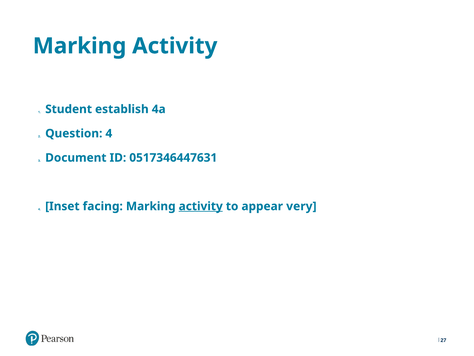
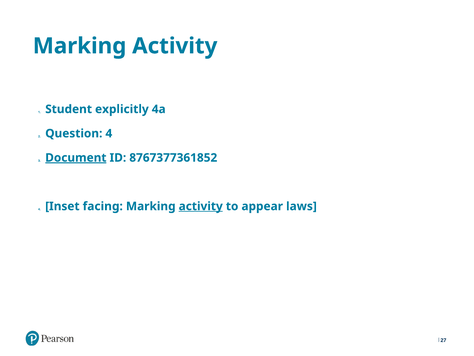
establish: establish -> explicitly (122, 109)
Document underline: none -> present (76, 158)
0517346447631: 0517346447631 -> 8767377361852 (173, 158)
very: very -> laws (301, 206)
